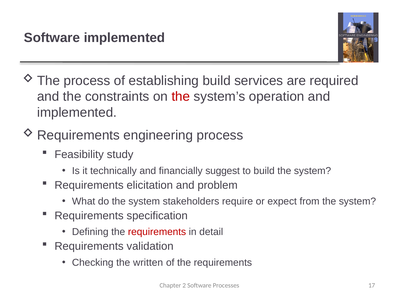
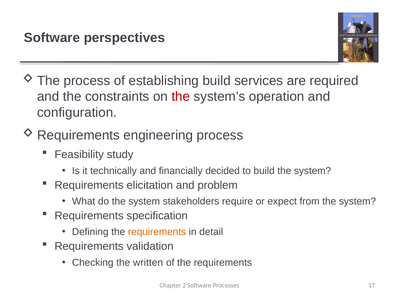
Software implemented: implemented -> perspectives (124, 38)
implemented: implemented -> configuration (77, 113)
suggest: suggest -> decided (223, 171)
requirements colour: red -> orange (157, 232)
